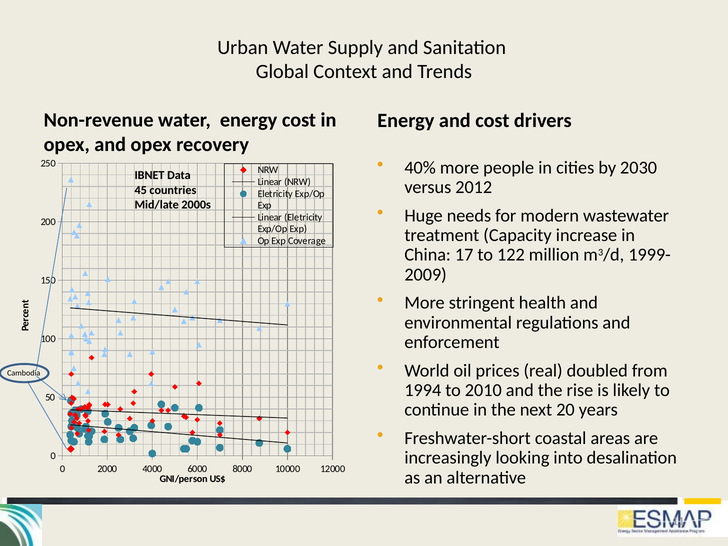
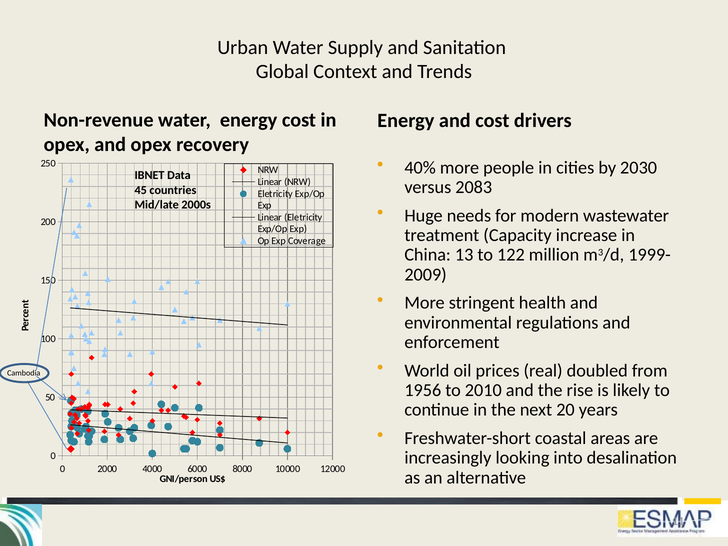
2012: 2012 -> 2083 (474, 187)
17: 17 -> 13 (464, 255)
1994: 1994 -> 1956 (423, 390)
